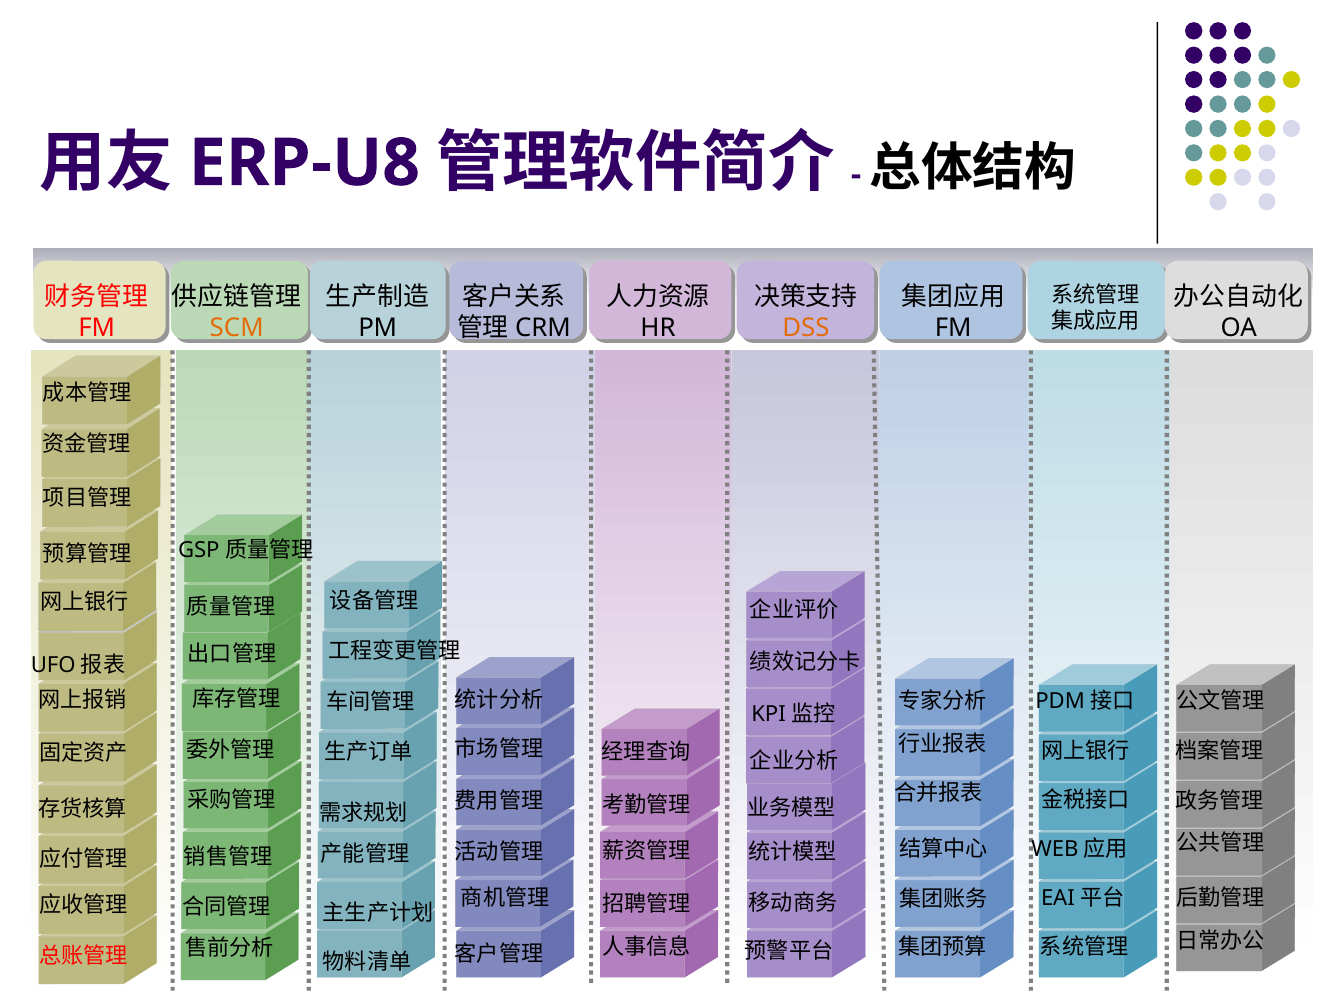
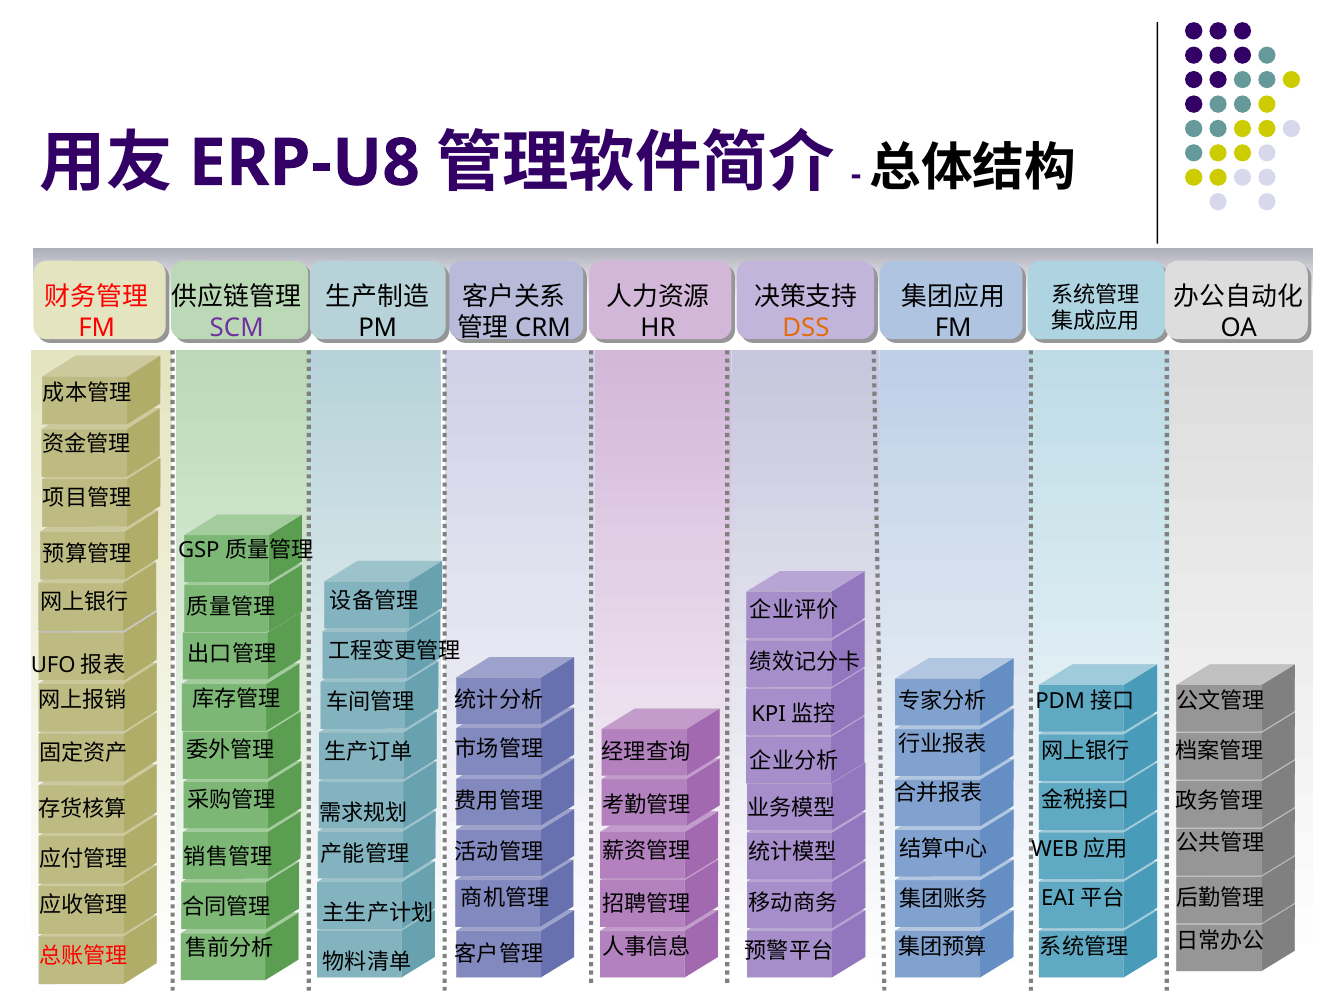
SCM colour: orange -> purple (237, 328)
